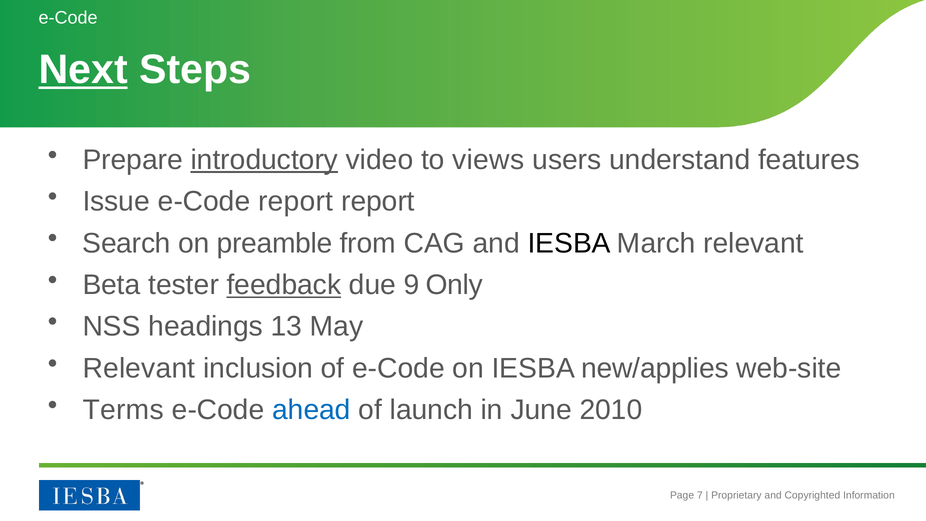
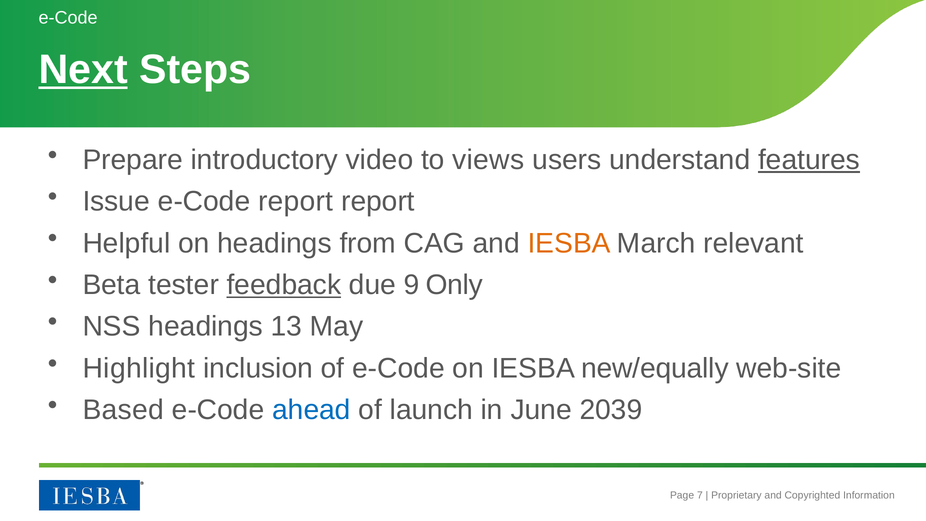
introductory underline: present -> none (264, 160)
features underline: none -> present (809, 160)
Search: Search -> Helpful (126, 243)
on preamble: preamble -> headings (275, 243)
IESBA colour: black -> orange (569, 243)
Relevant: Relevant -> Highlight (139, 368)
new/applies: new/applies -> new/equally (655, 368)
Terms: Terms -> Based (123, 410)
2010: 2010 -> 2039 (611, 410)
